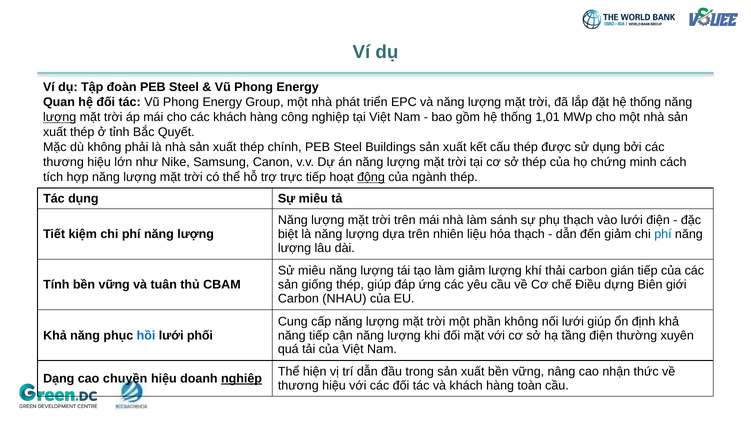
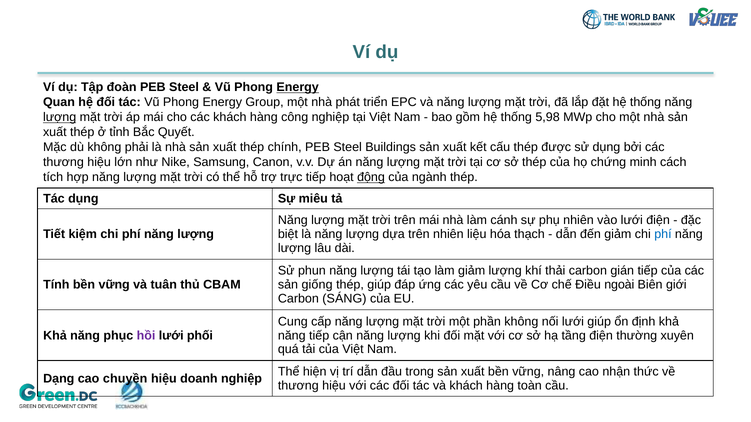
Energy underline: none -> present (298, 87)
1,01: 1,01 -> 5,98 (548, 117)
sánh: sánh -> cánh (504, 220)
phụ thạch: thạch -> nhiên (579, 220)
Sử miêu: miêu -> phun (312, 271)
dựng: dựng -> ngoài (619, 285)
NHAU: NHAU -> SÁNG (344, 299)
hồi colour: blue -> purple (146, 336)
nghiệp underline: present -> none (242, 379)
